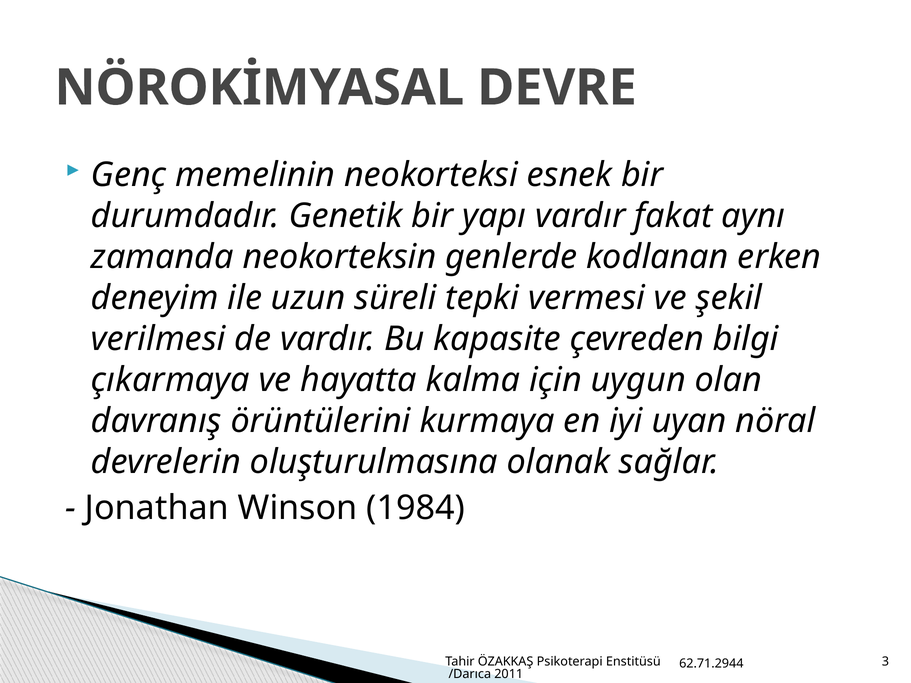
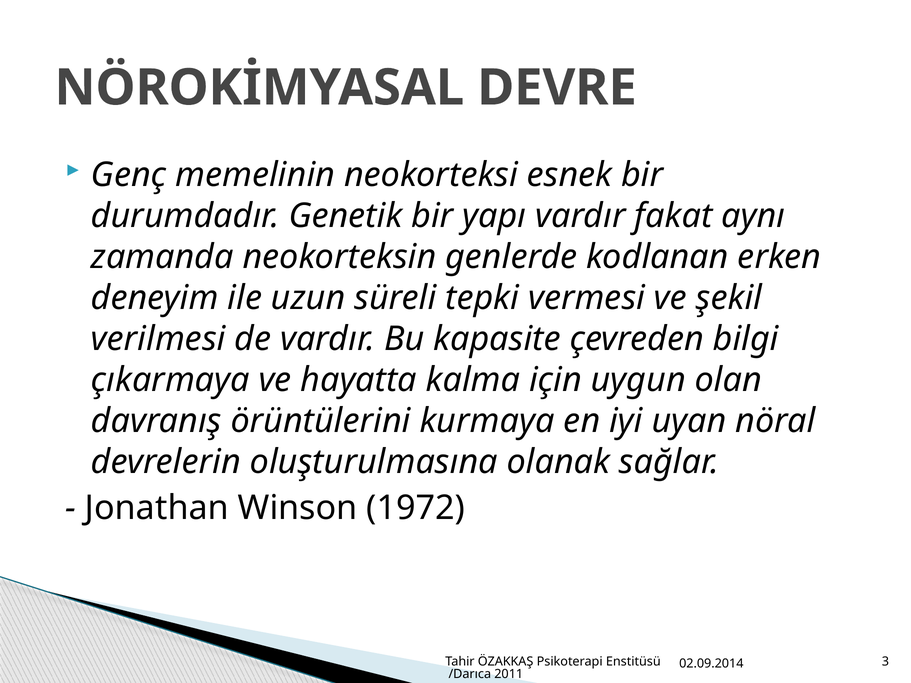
1984: 1984 -> 1972 (416, 508)
62.71.2944: 62.71.2944 -> 02.09.2014 (711, 664)
